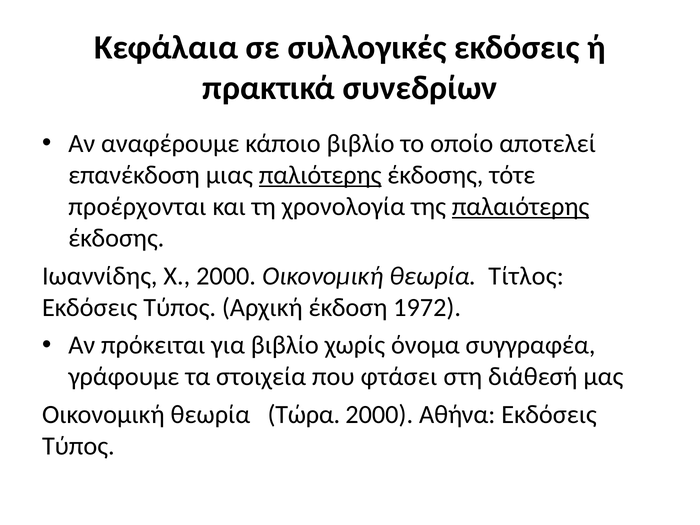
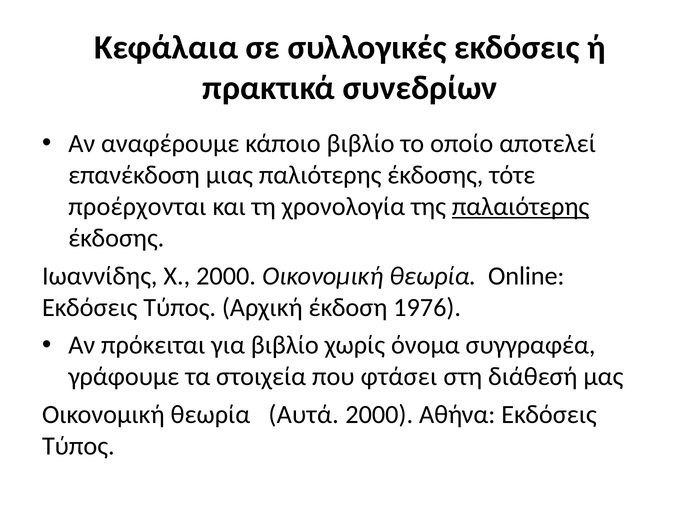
παλιότερης underline: present -> none (320, 175)
Τίτλος: Τίτλος -> Online (526, 276)
1972: 1972 -> 1976 (427, 307)
Τώρα: Τώρα -> Αυτά (304, 415)
